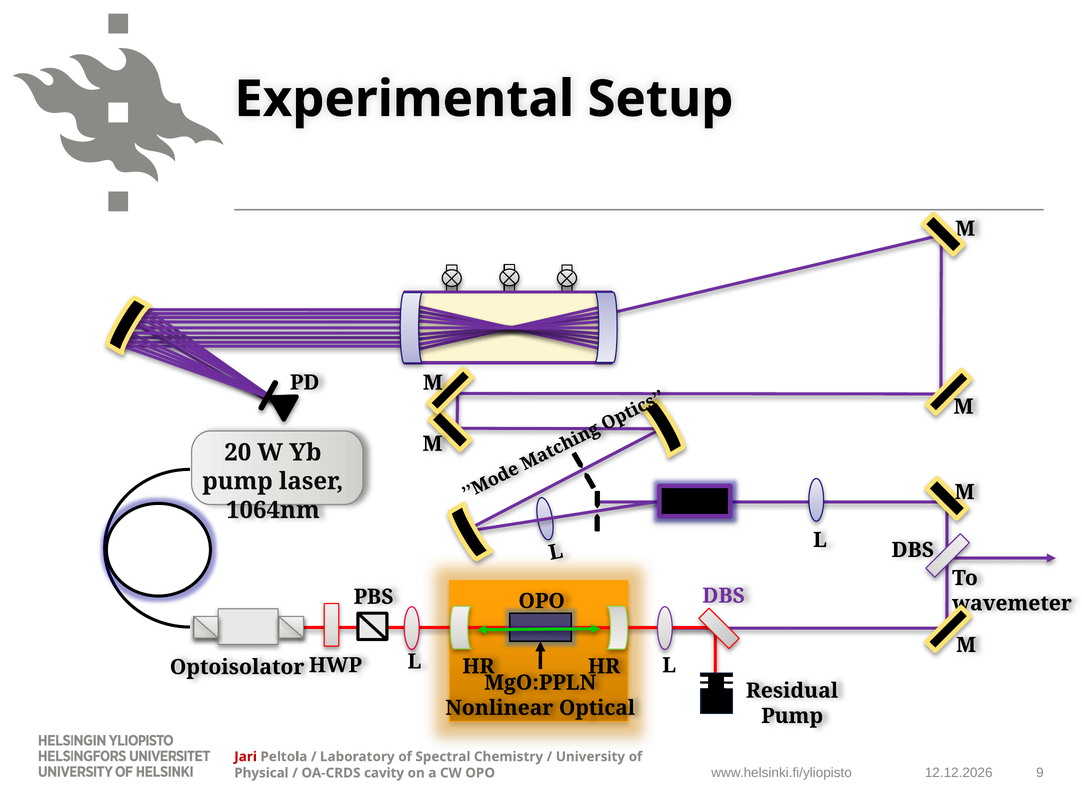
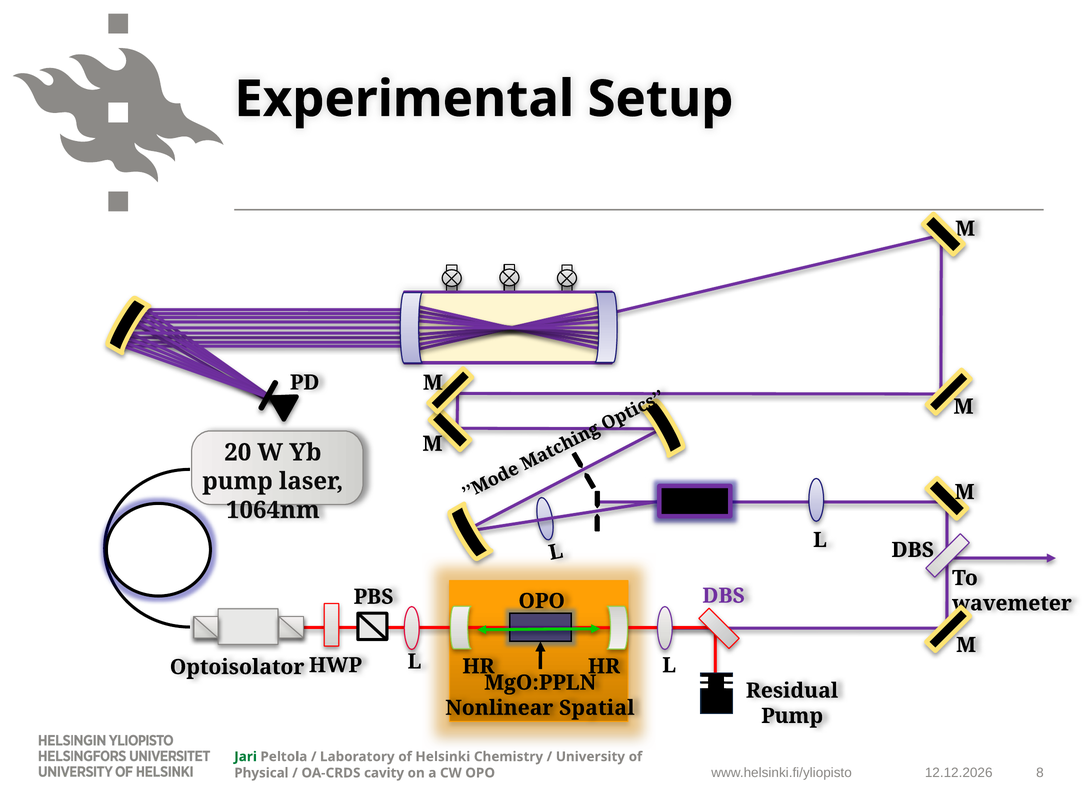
Optical: Optical -> Spatial (597, 708)
Jari colour: red -> green (246, 757)
Spectral: Spectral -> Helsinki (443, 757)
9: 9 -> 8 (1040, 773)
